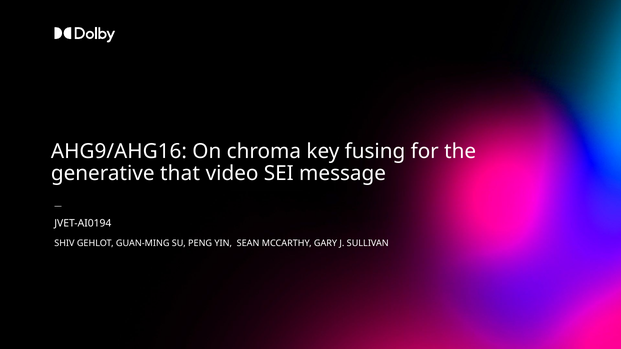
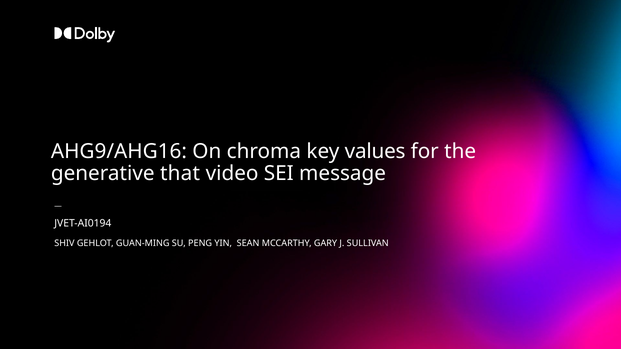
fusing: fusing -> values (375, 151)
